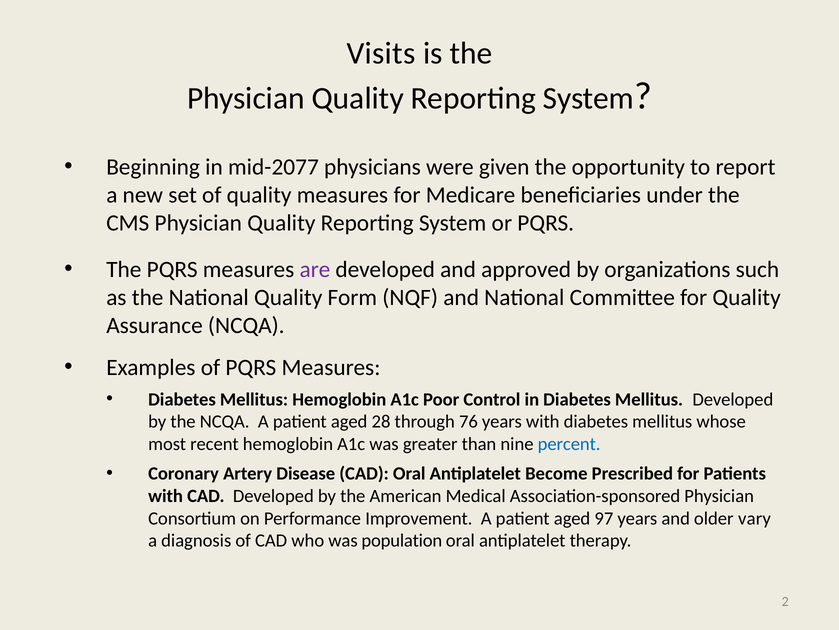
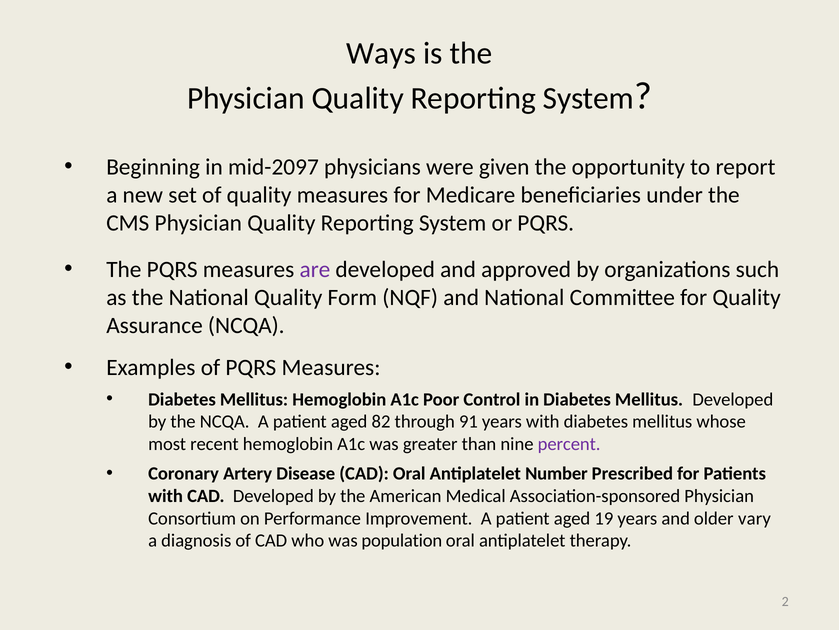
Visits: Visits -> Ways (381, 53)
mid-2077: mid-2077 -> mid-2097 (273, 167)
28: 28 -> 82 (381, 421)
76: 76 -> 91 (468, 421)
percent colour: blue -> purple (569, 444)
Become: Become -> Number (556, 473)
97: 97 -> 19 (604, 518)
